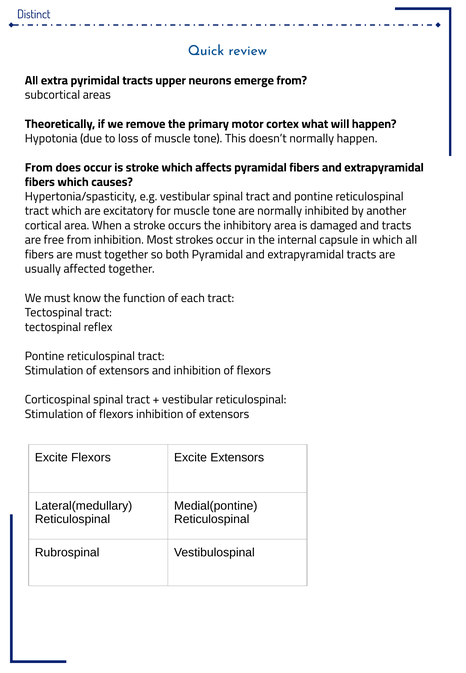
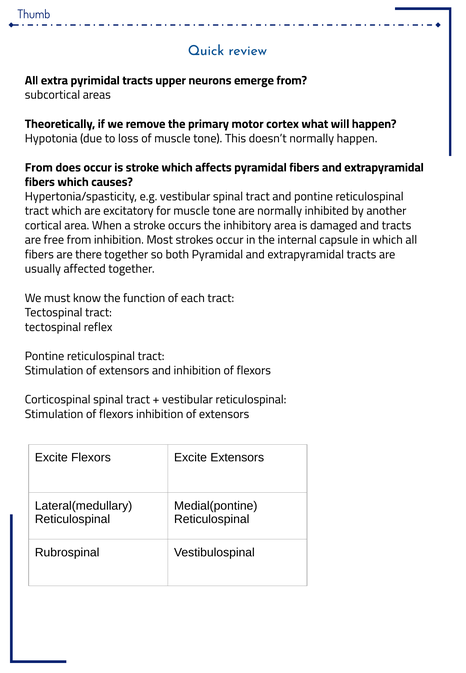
Distinct: Distinct -> Thumb (34, 14)
are must: must -> there (89, 254)
